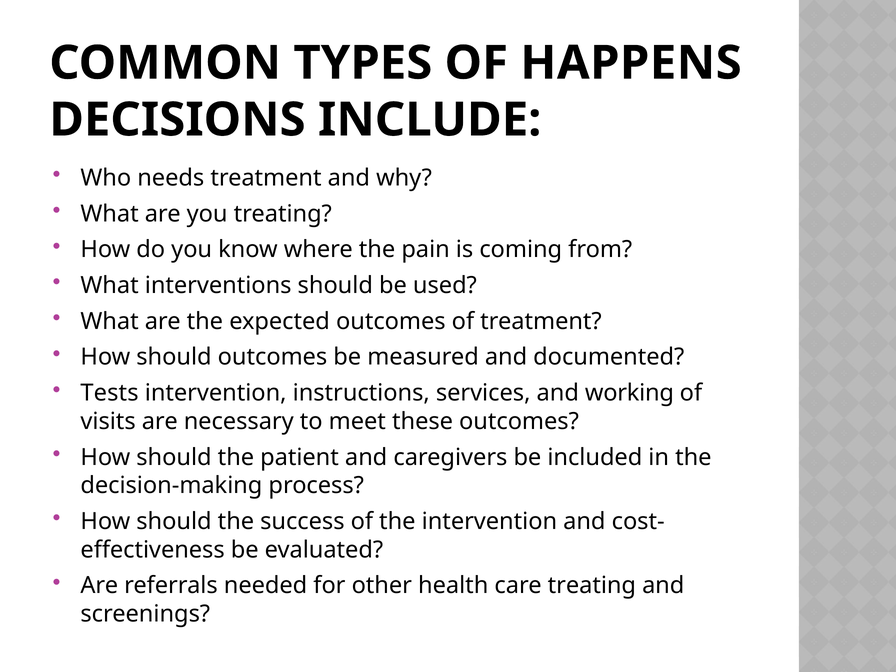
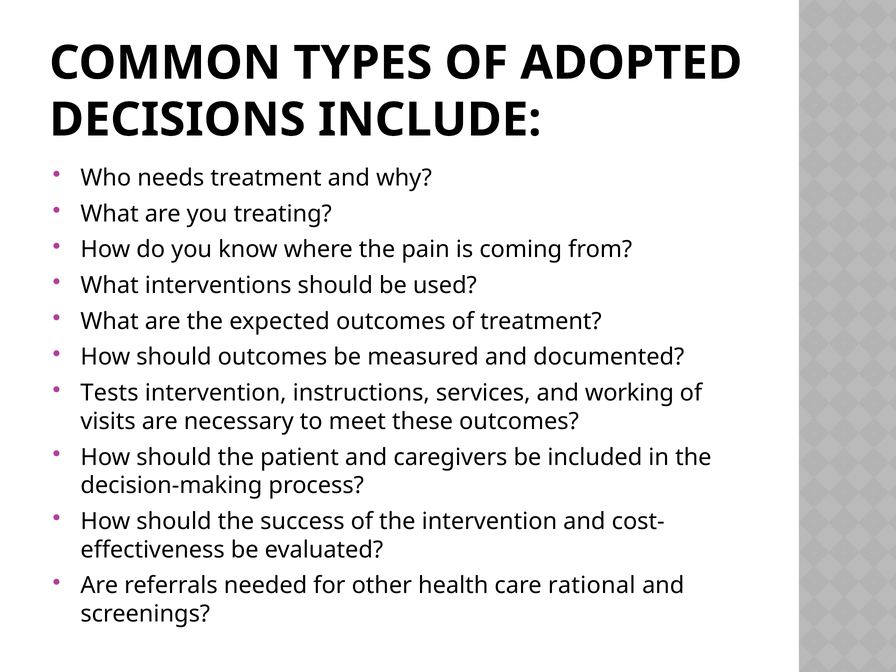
HAPPENS: HAPPENS -> ADOPTED (631, 63)
care treating: treating -> rational (592, 586)
